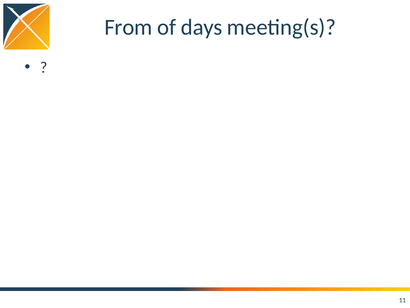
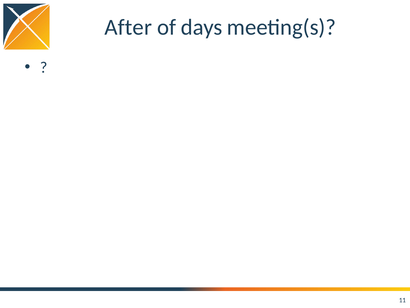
From: From -> After (128, 27)
